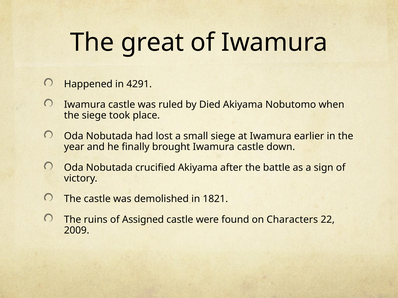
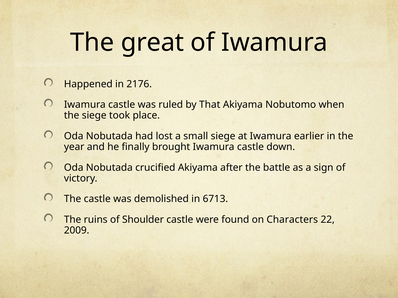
4291: 4291 -> 2176 (139, 84)
Died: Died -> That (210, 105)
1821: 1821 -> 6713 (215, 199)
Assigned: Assigned -> Shoulder (143, 220)
